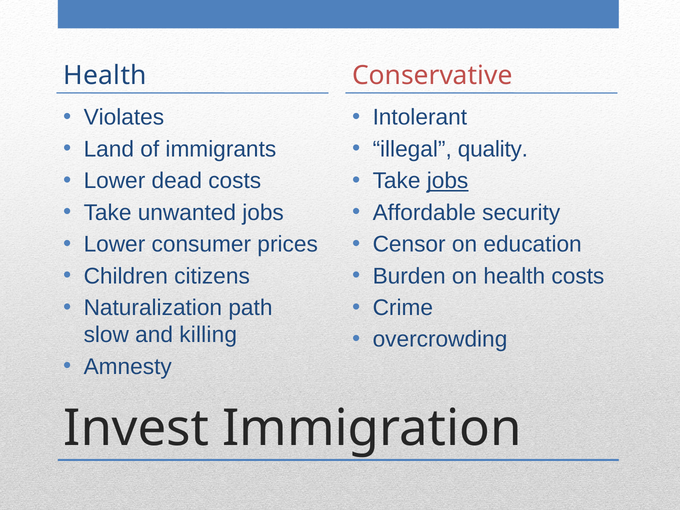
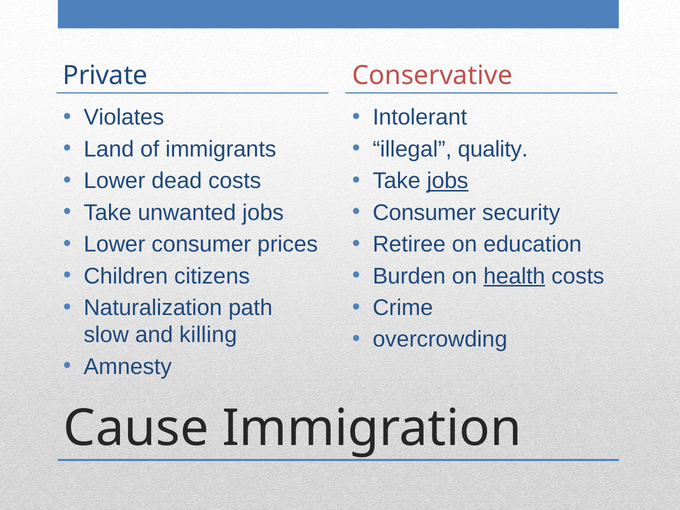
Health: Health -> Private (105, 75)
Affordable: Affordable -> Consumer (424, 213)
Censor: Censor -> Retiree (409, 244)
health underline: none -> present (514, 276)
Invest: Invest -> Cause (136, 429)
